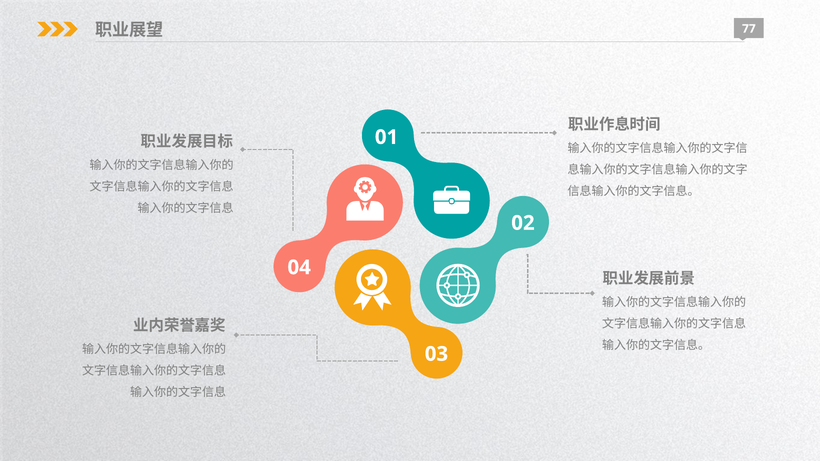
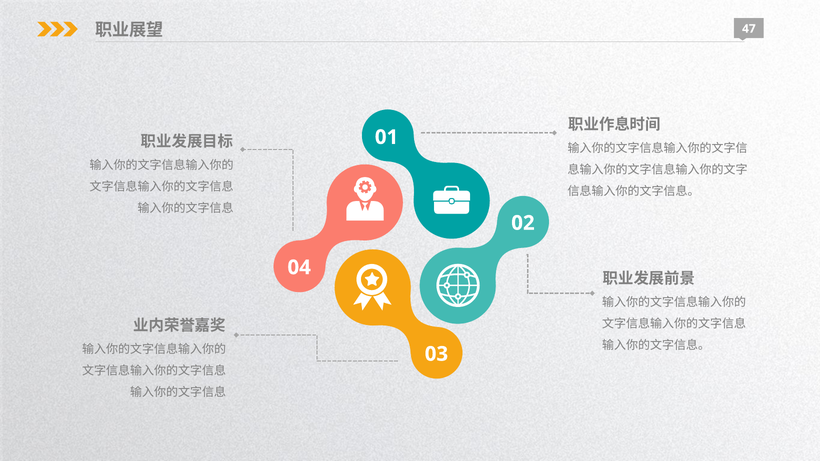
77: 77 -> 47 (749, 29)
